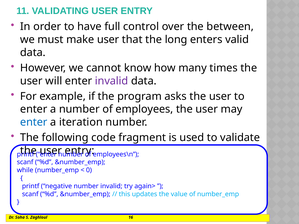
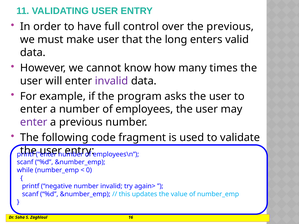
the between: between -> previous (230, 27)
enter colour: blue -> purple (34, 122)
a iteration: iteration -> previous (81, 122)
